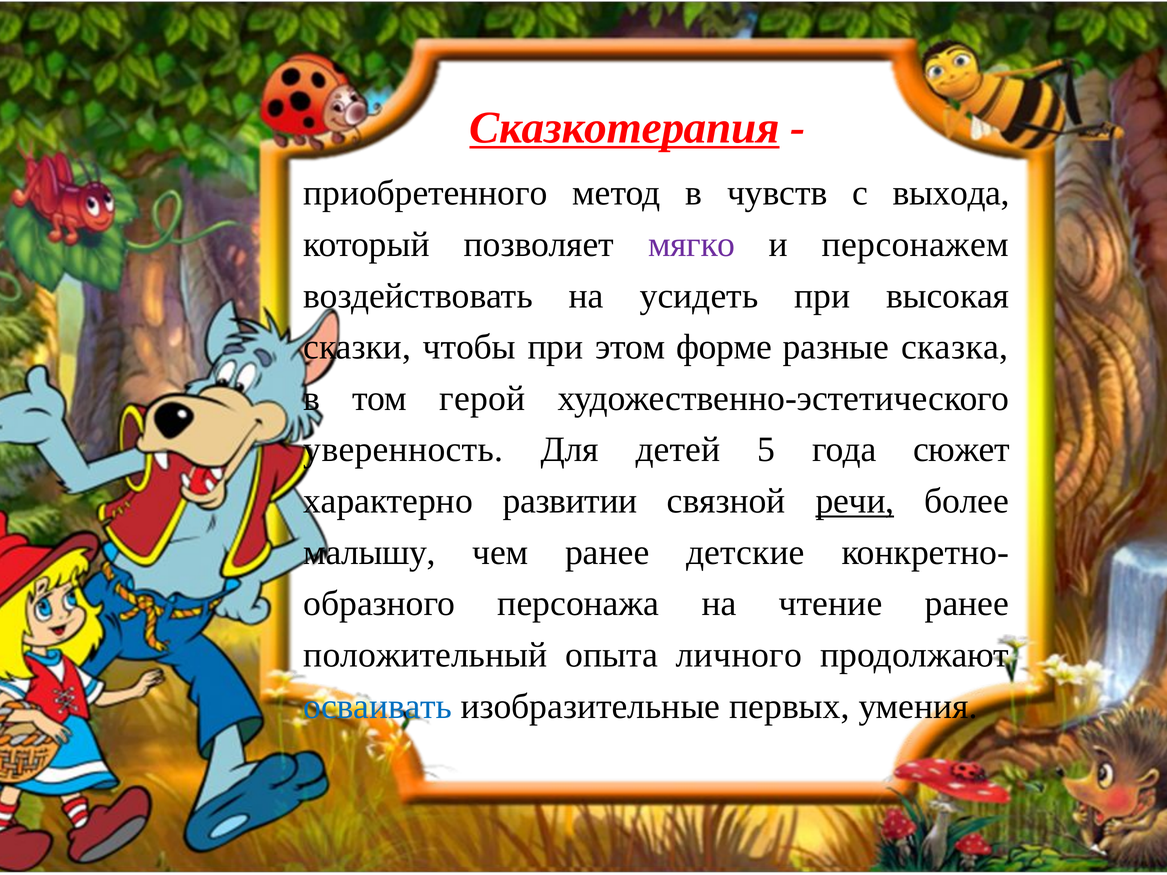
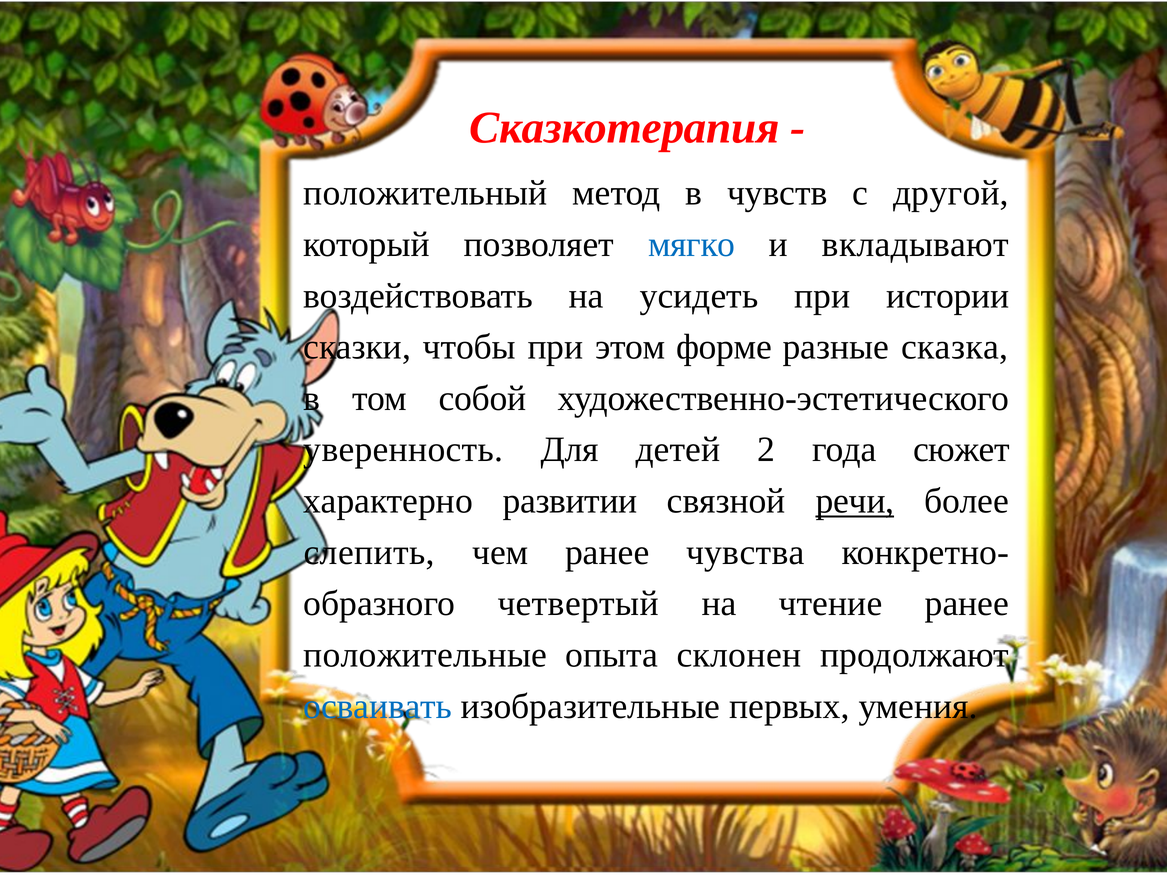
Сказкотерапия underline: present -> none (624, 128)
приобретенного: приобретенного -> положительный (425, 193)
выхода: выхода -> другой (951, 193)
мягко colour: purple -> blue (692, 245)
персонажем: персонажем -> вкладывают (915, 245)
высокая: высокая -> истории (948, 296)
герой: герой -> собой (483, 399)
5: 5 -> 2 (766, 450)
малышу: малышу -> слепить (369, 552)
детские: детские -> чувства (745, 552)
персонажа: персонажа -> четвертый (578, 604)
положительный: положительный -> положительные (425, 655)
личного: личного -> склонен (739, 655)
